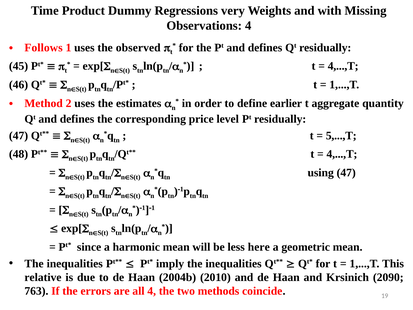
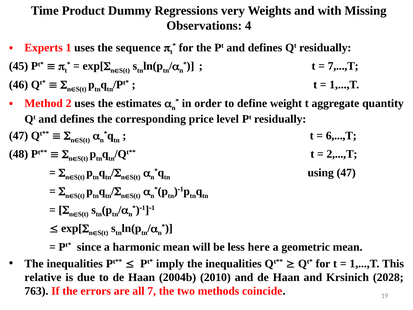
Follows: Follows -> Experts (44, 48)
observed: observed -> sequence (138, 48)
4,...,T: 4,...,T -> 7,...,T (343, 66)
earlier: earlier -> weight (286, 103)
5,...,T: 5,...,T -> 6,...,T (341, 136)
4,...,T: 4,...,T -> 2,...,T (342, 154)
2090: 2090 -> 2028 (388, 277)
all 4: 4 -> 7 (152, 291)
